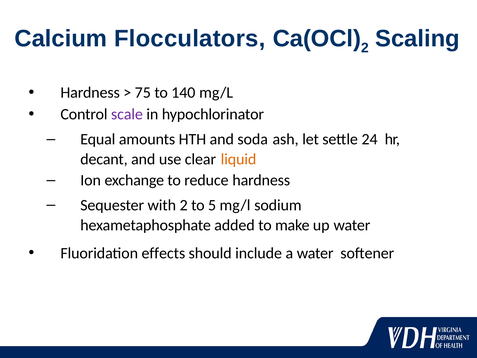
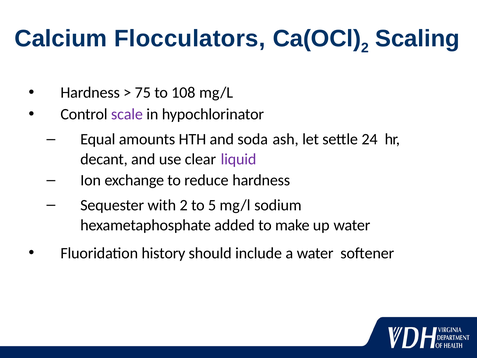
140: 140 -> 108 (183, 93)
liquid colour: orange -> purple (239, 159)
effects: effects -> history (163, 253)
